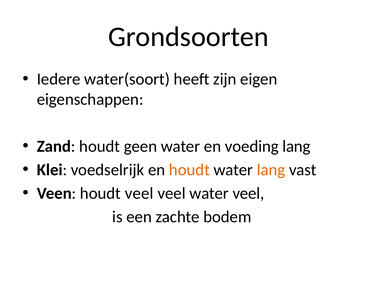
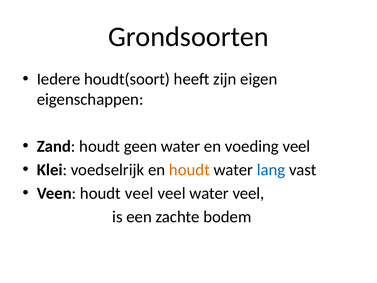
water(soort: water(soort -> houdt(soort (127, 79)
voeding lang: lang -> veel (296, 146)
lang colour: orange -> blue (271, 170)
